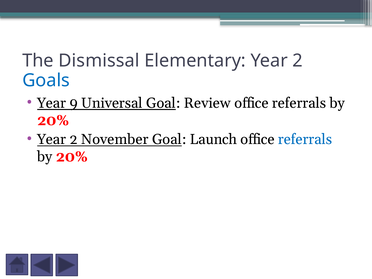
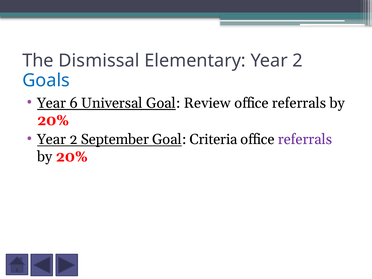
9: 9 -> 6 (74, 103)
November: November -> September (115, 139)
Launch: Launch -> Criteria (213, 139)
referrals colour: blue -> purple (305, 139)
